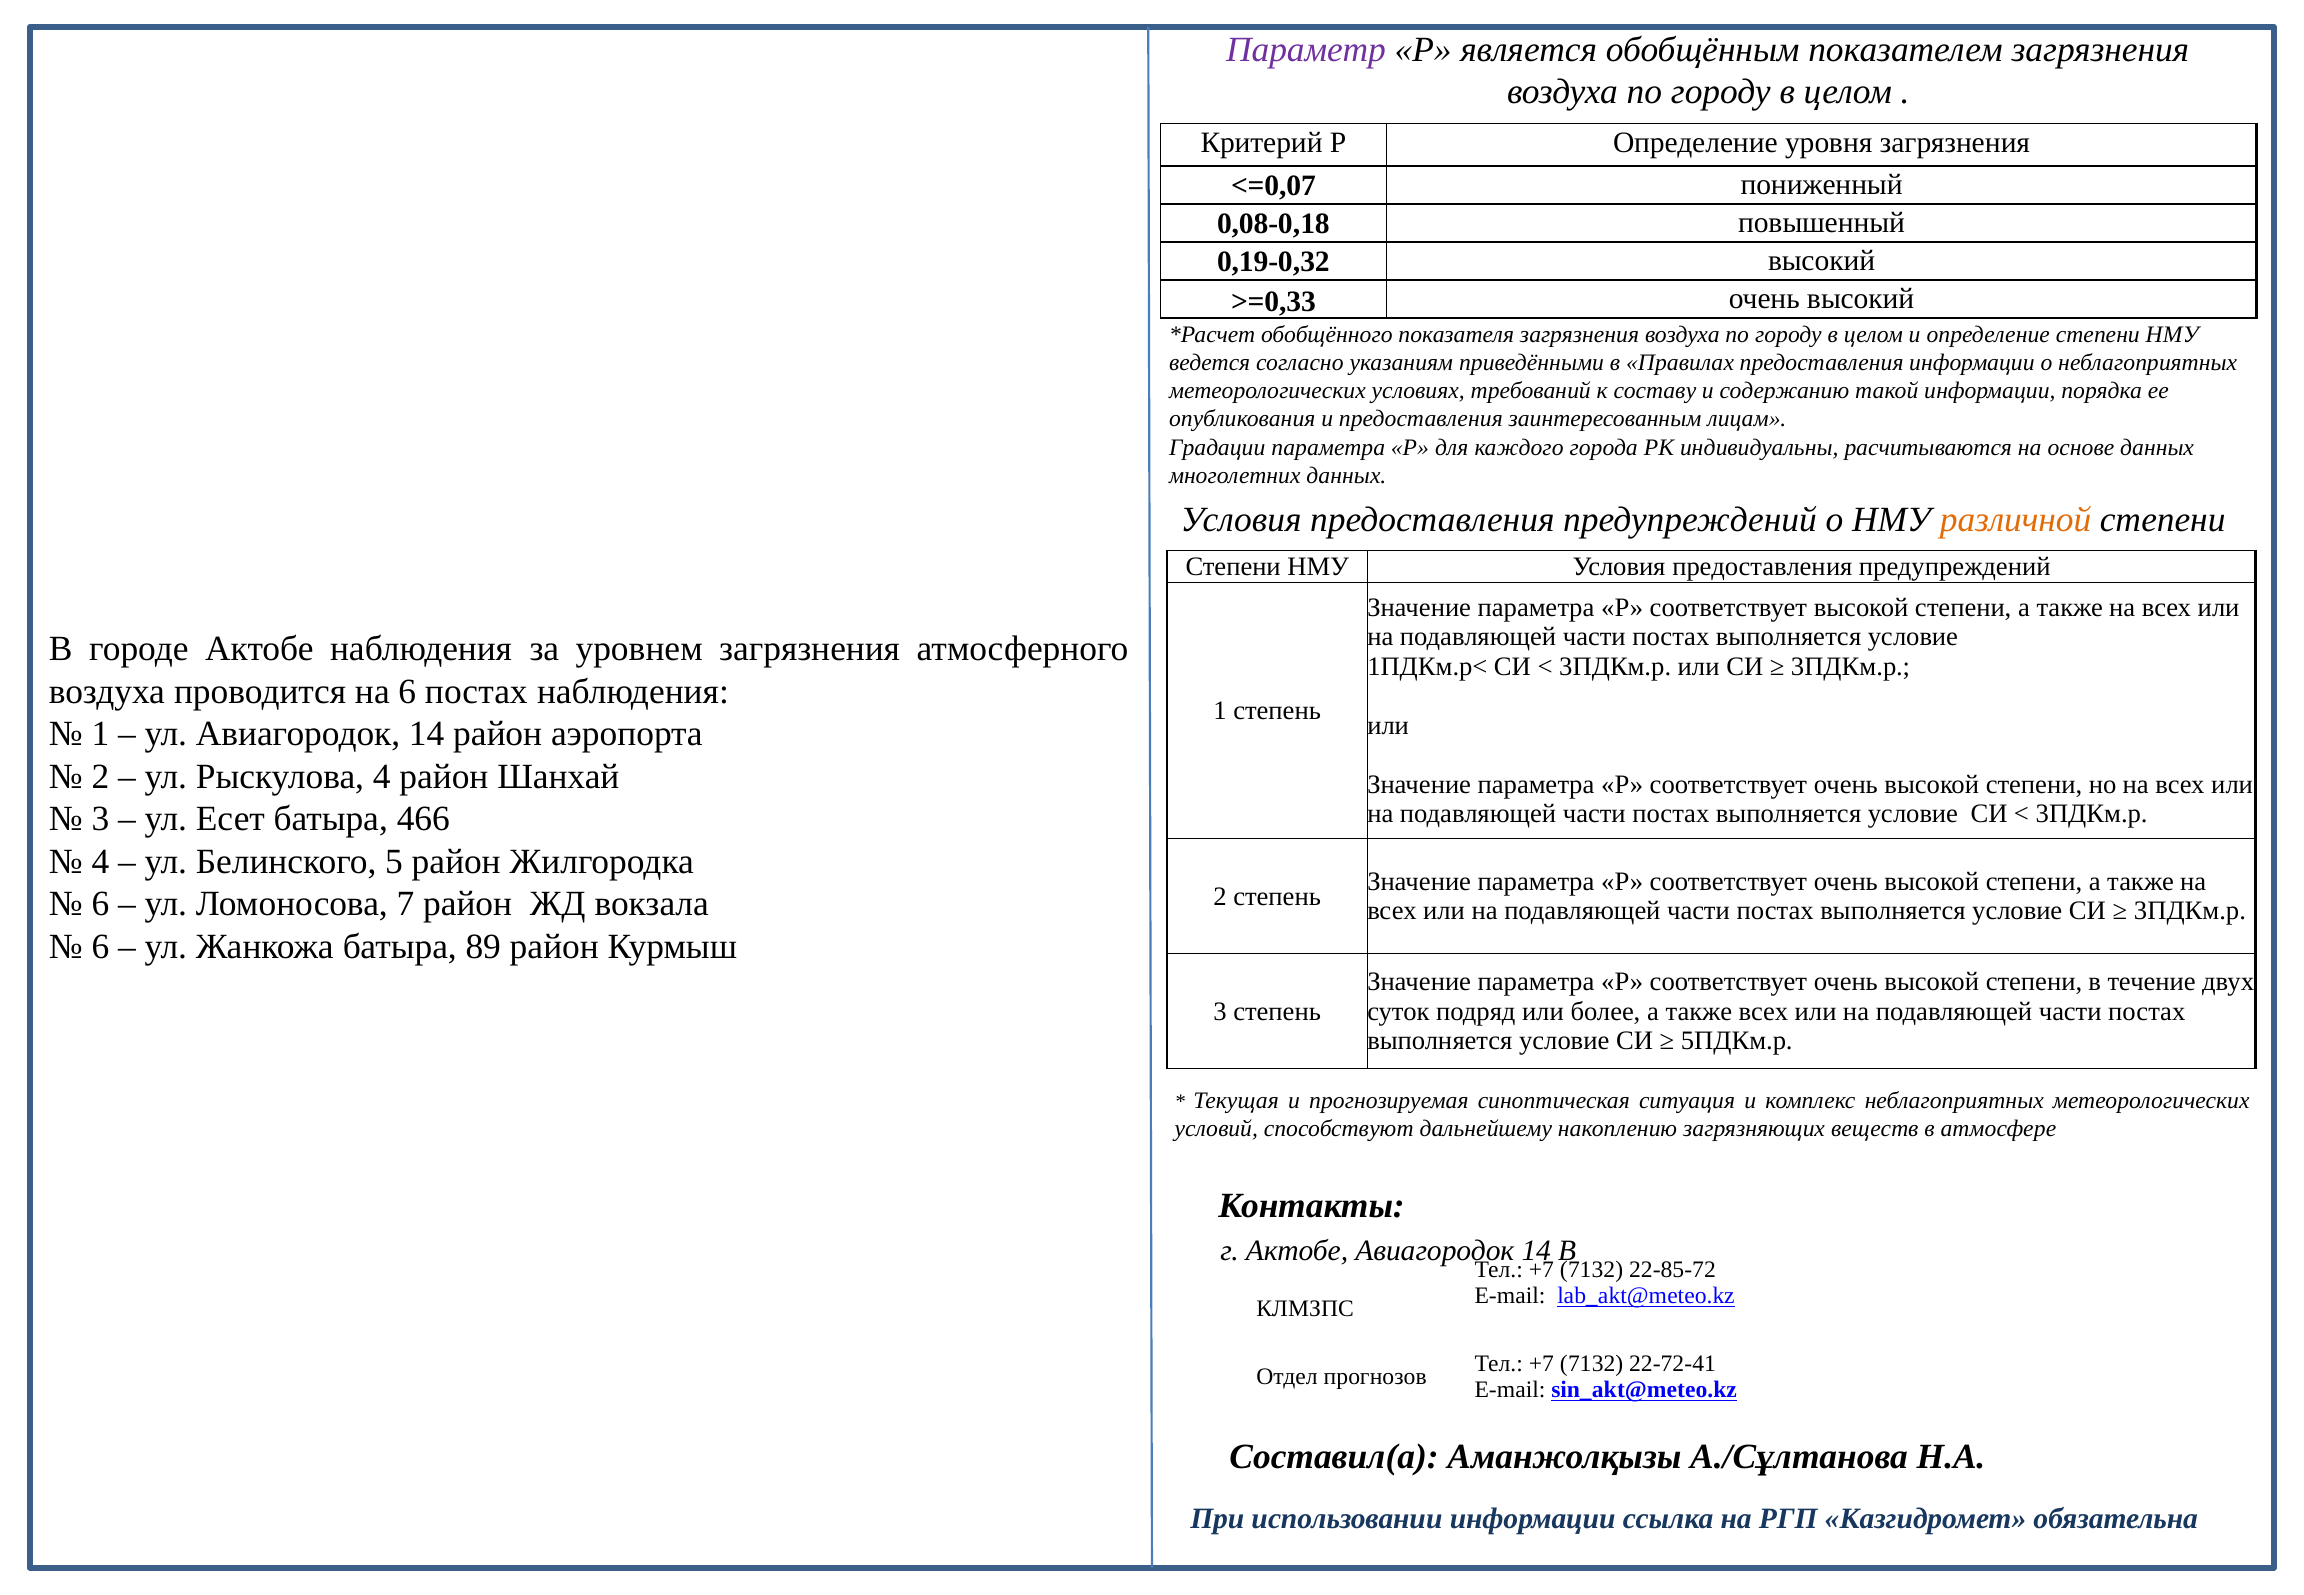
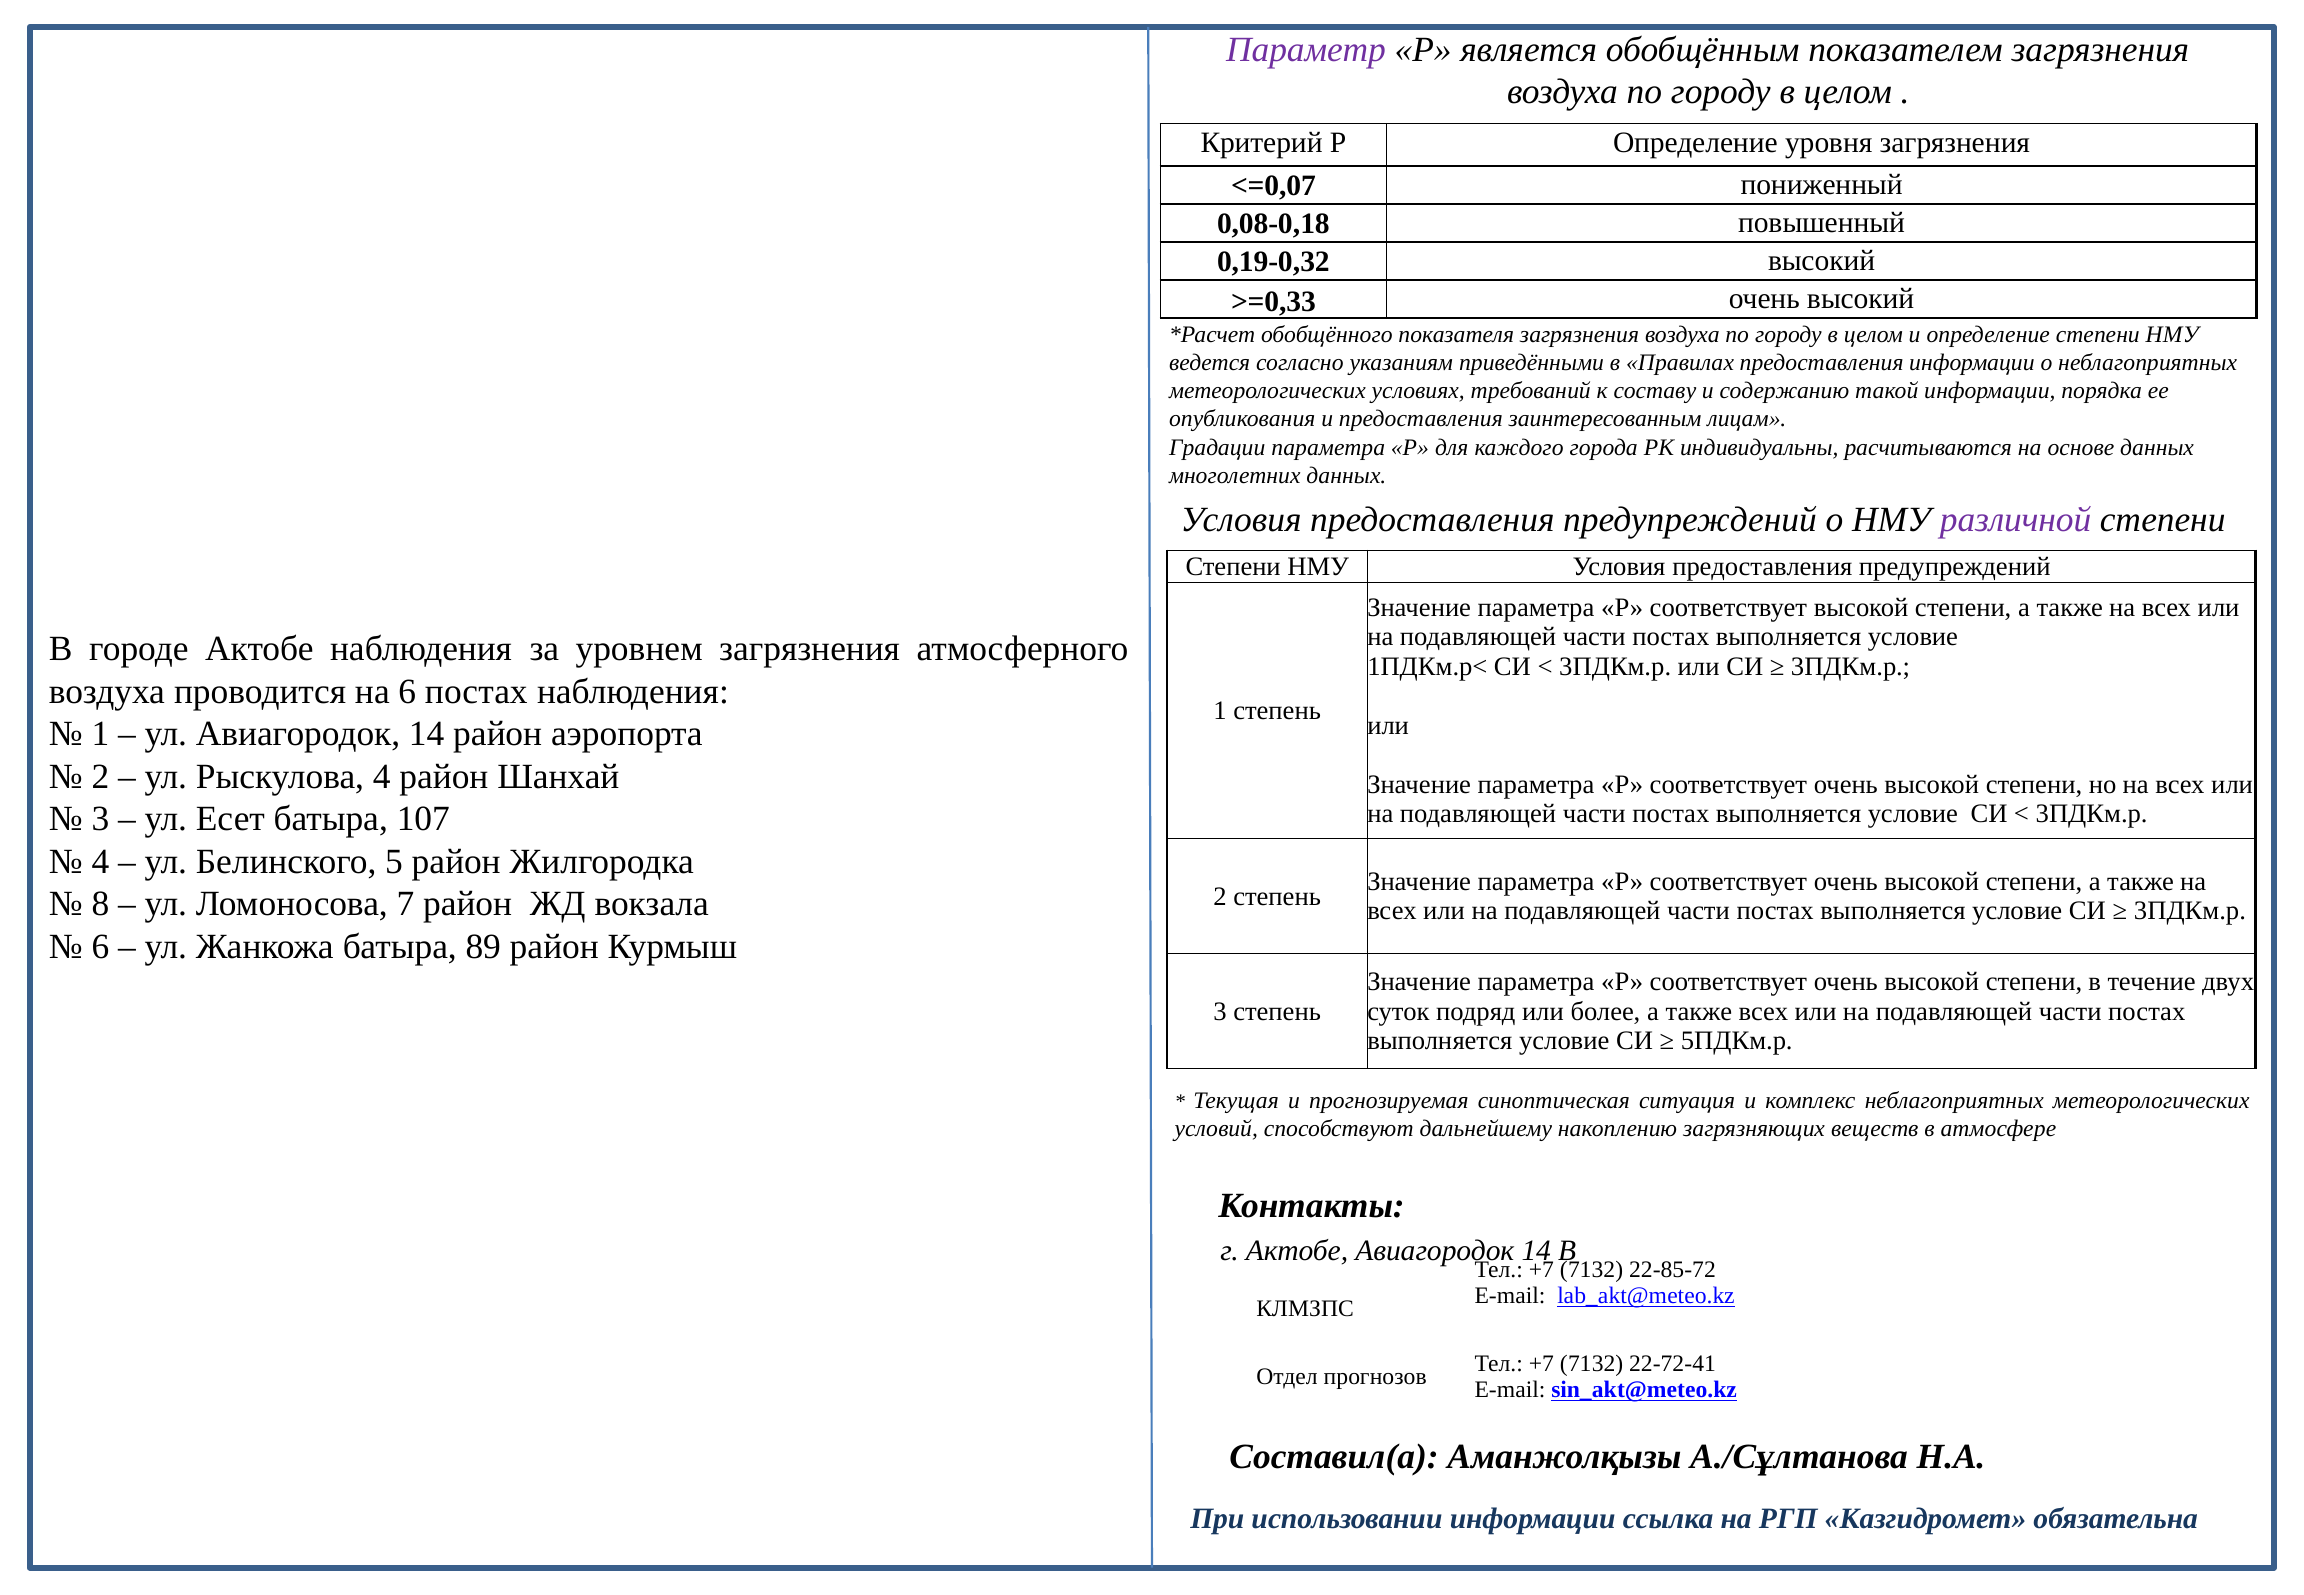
различной colour: orange -> purple (2016, 520)
466: 466 -> 107 (423, 819)
6: 6 -> 8 (100, 904)
